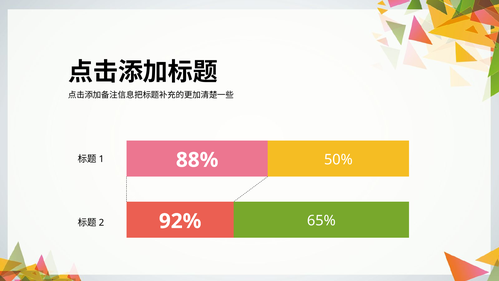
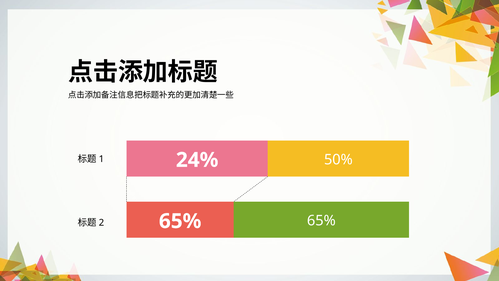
88%: 88% -> 24% (197, 160)
92%: 92% -> 65% (180, 221)
